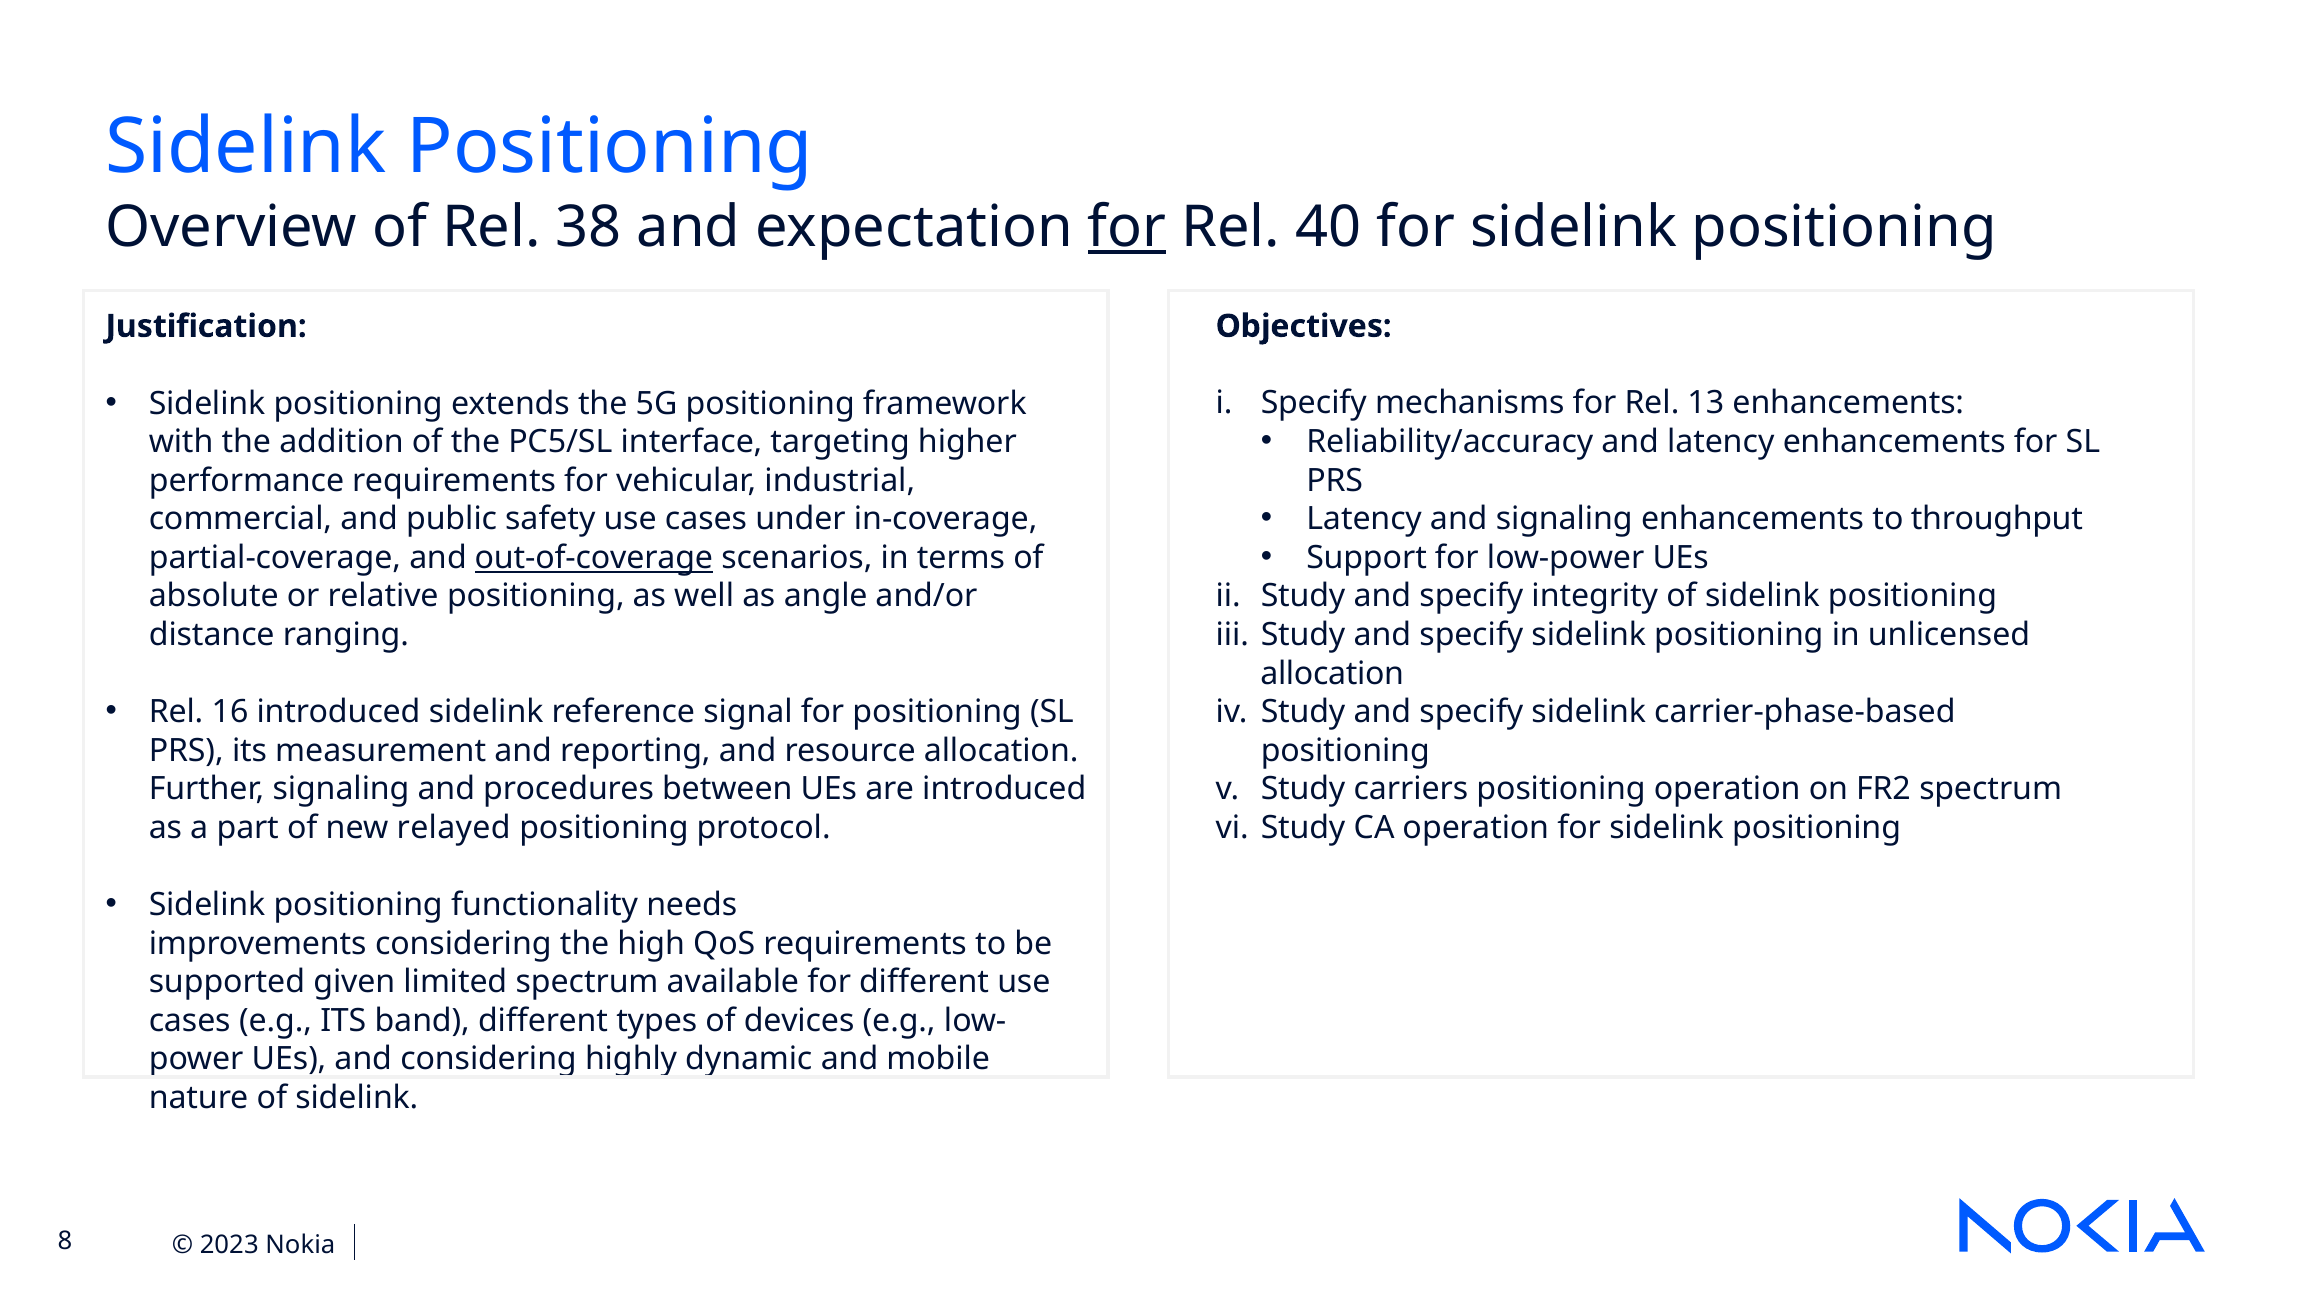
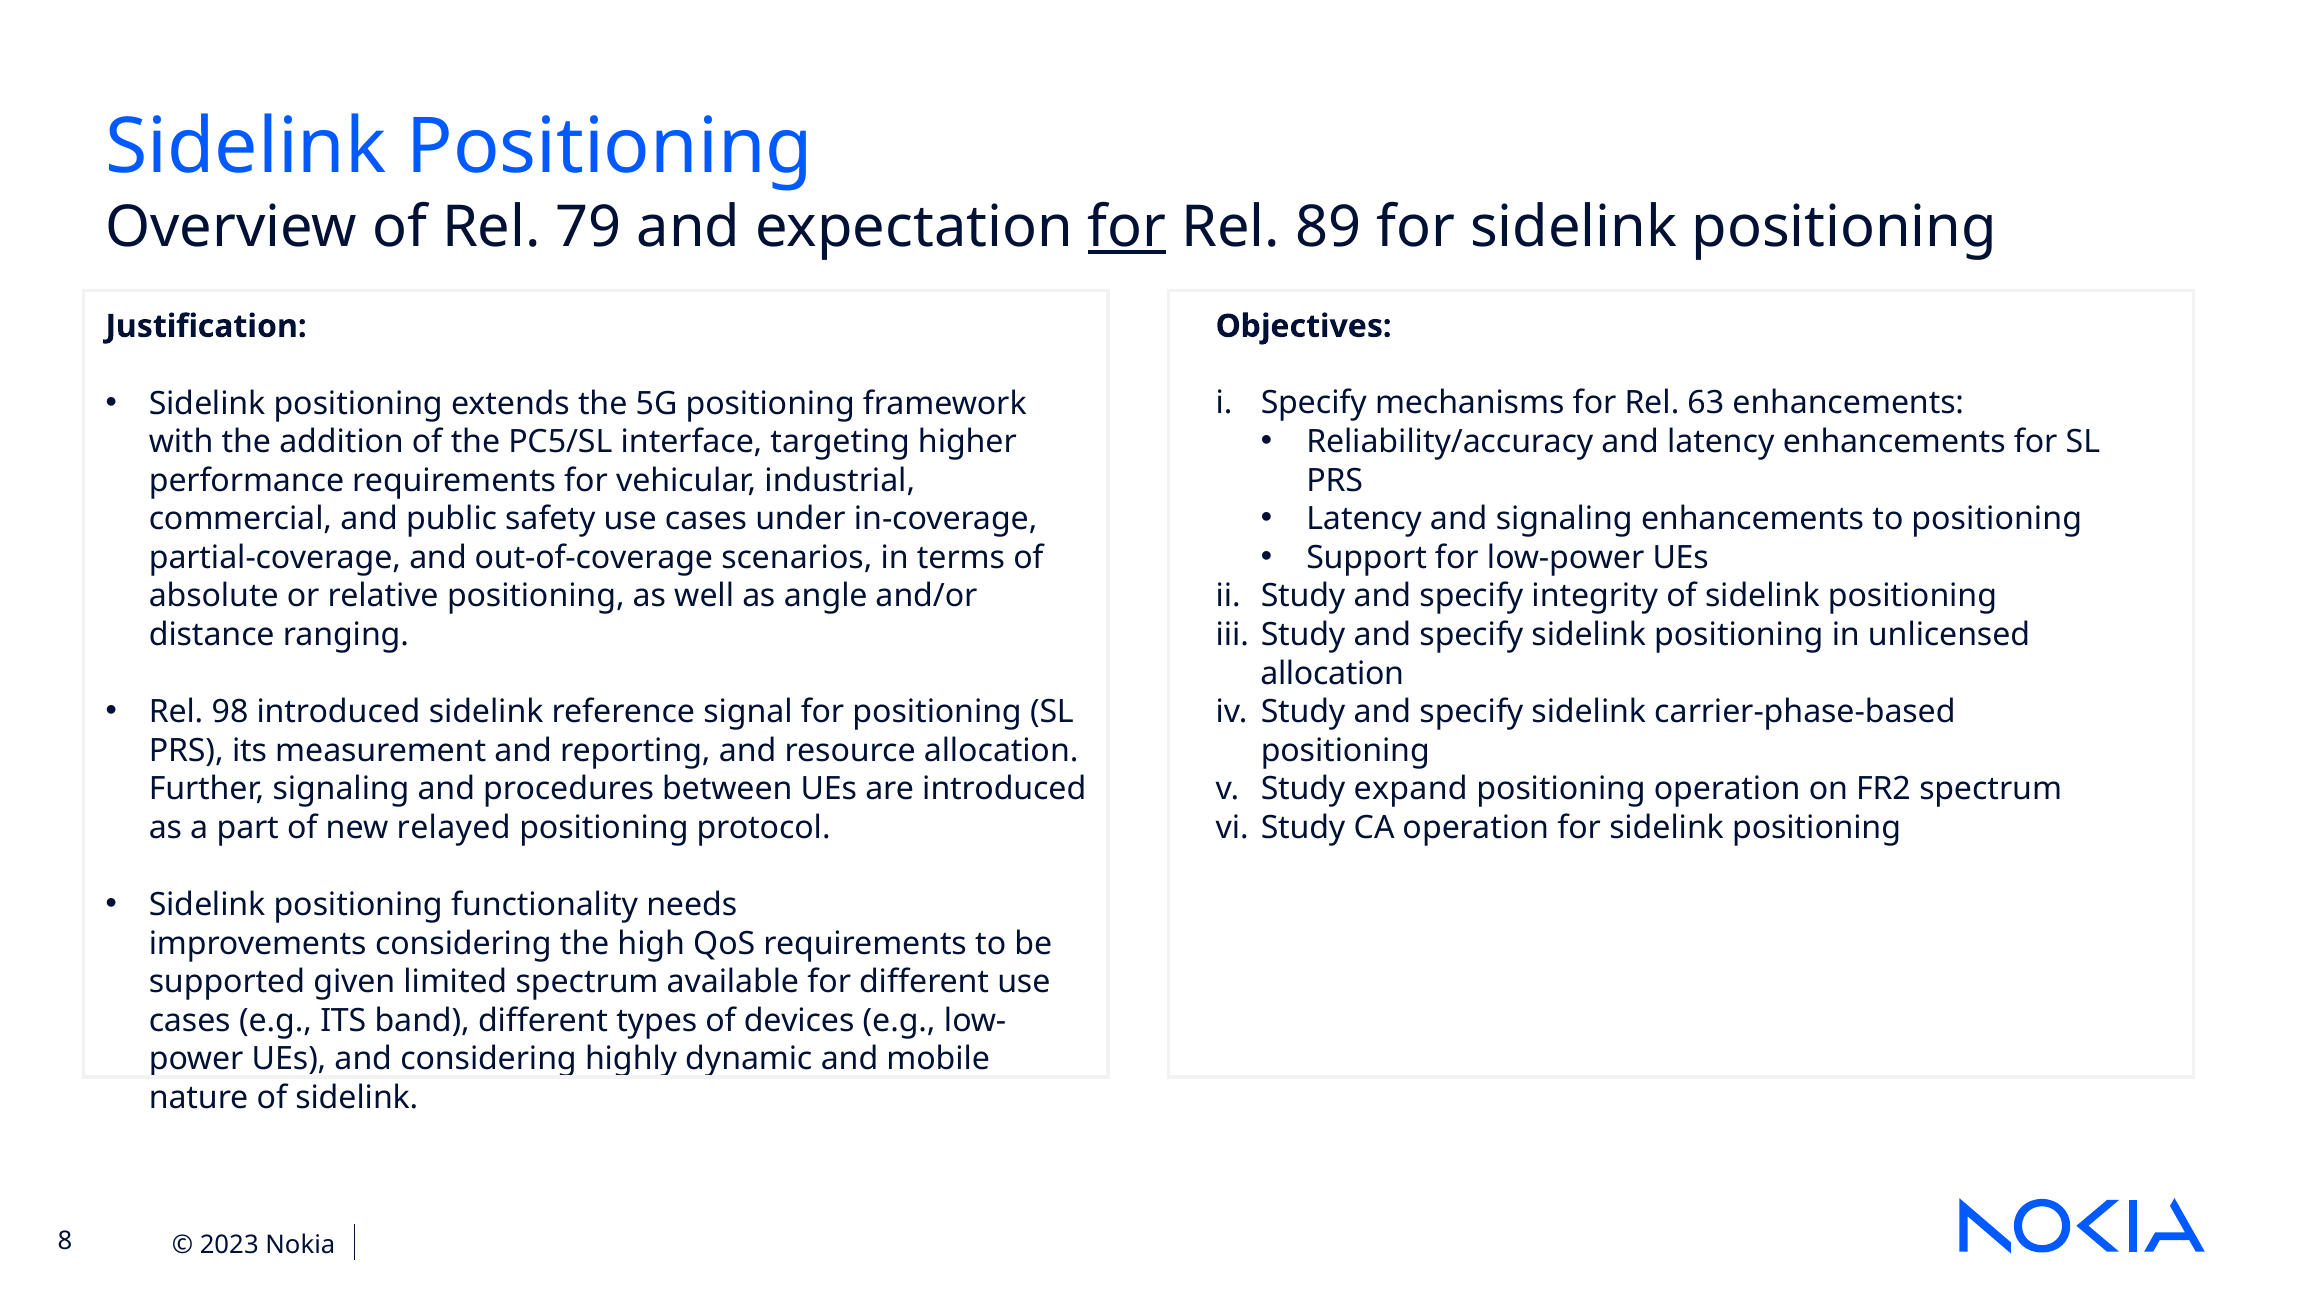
38: 38 -> 79 (589, 227)
40: 40 -> 89 (1328, 227)
13: 13 -> 63 (1706, 403)
to throughput: throughput -> positioning (1997, 519)
out-of-coverage underline: present -> none (594, 558)
16: 16 -> 98 (230, 712)
carriers: carriers -> expand (1411, 789)
